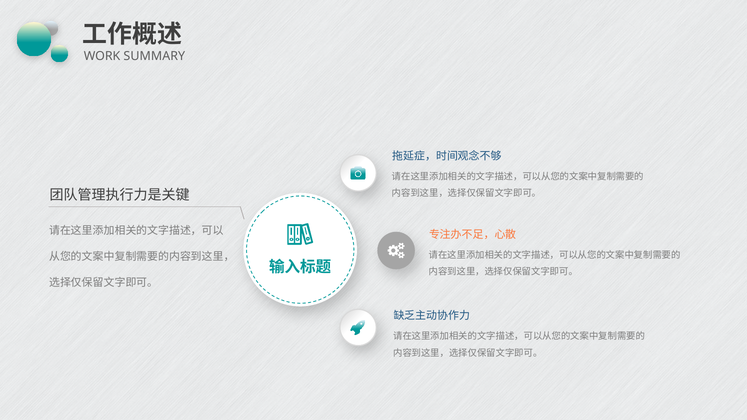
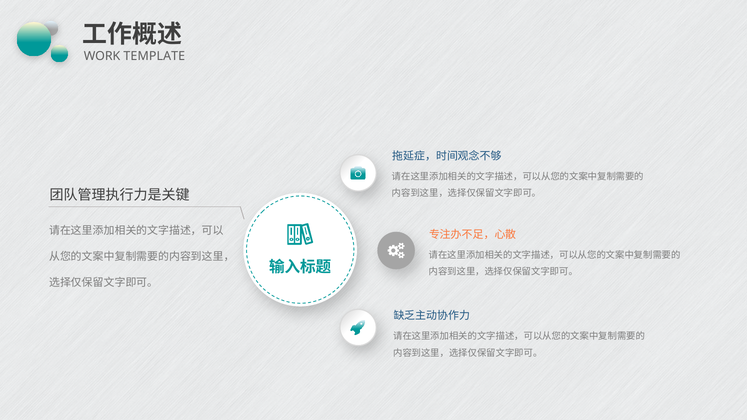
SUMMARY: SUMMARY -> TEMPLATE (154, 56)
